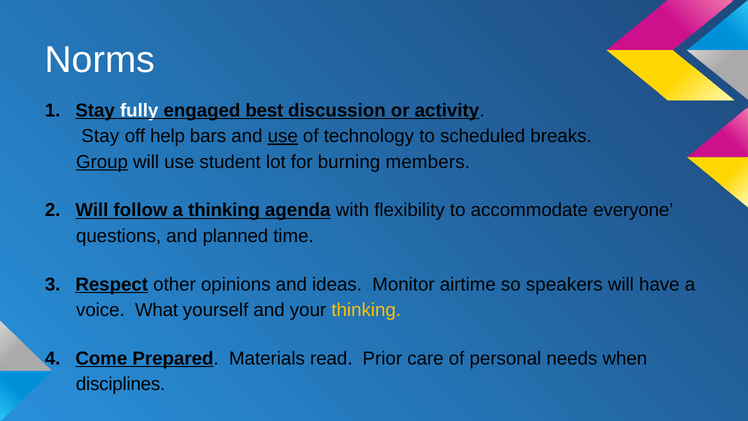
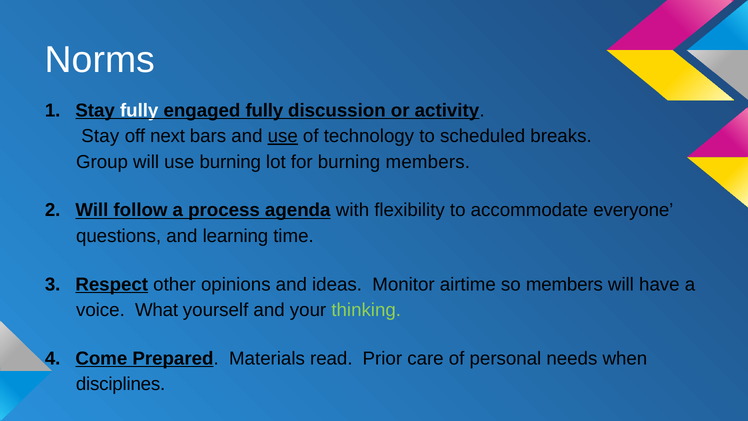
engaged best: best -> fully (264, 110)
help: help -> next (168, 136)
Group underline: present -> none (102, 162)
use student: student -> burning (230, 162)
a thinking: thinking -> process (224, 210)
planned: planned -> learning (235, 236)
so speakers: speakers -> members (564, 284)
thinking colour: yellow -> light green (366, 310)
